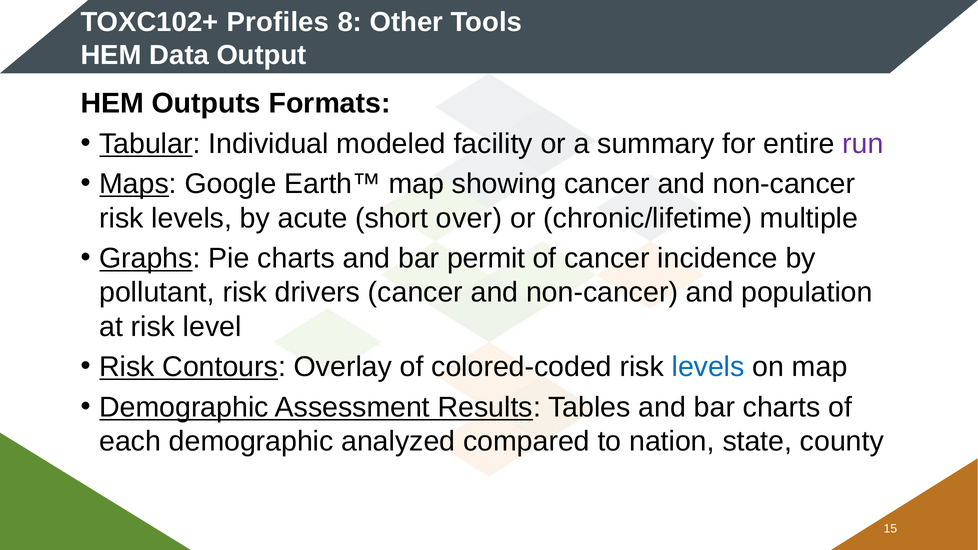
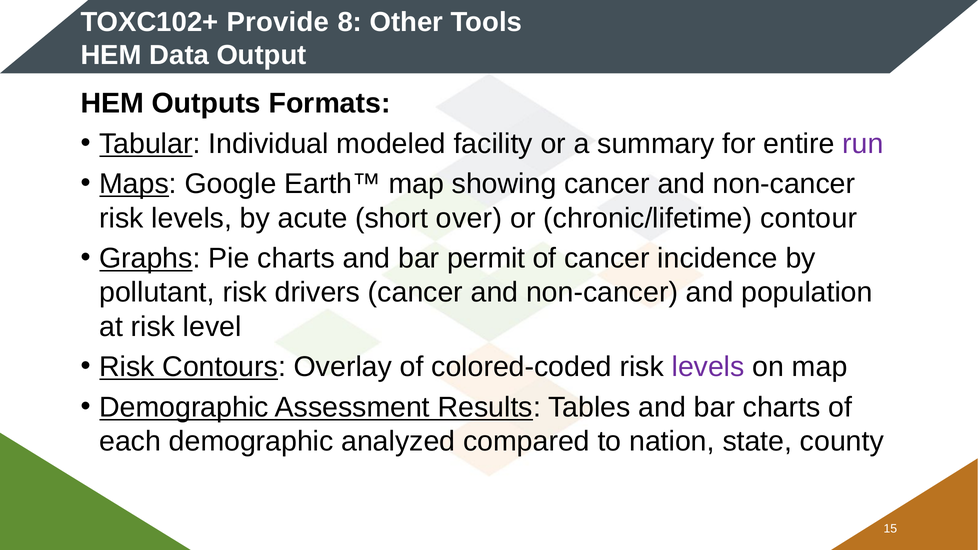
Profiles: Profiles -> Provide (278, 22)
multiple: multiple -> contour (809, 218)
levels colour: blue -> purple (708, 367)
